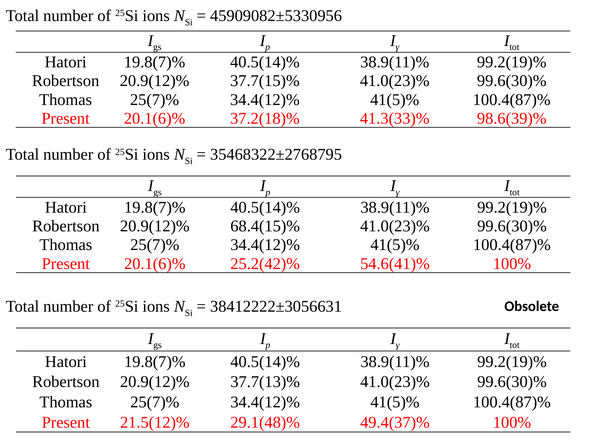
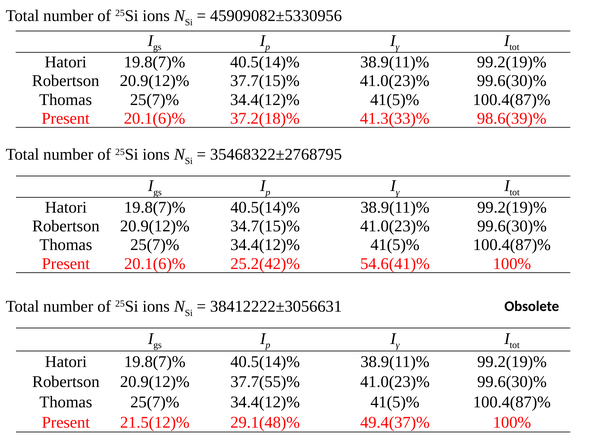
68.4(15)%: 68.4(15)% -> 34.7(15)% (265, 226)
37.7(13)%: 37.7(13)% -> 37.7(55)% (265, 382)
